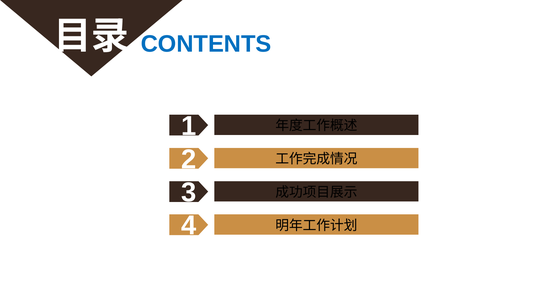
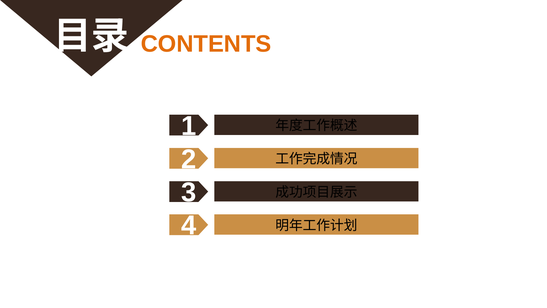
CONTENTS colour: blue -> orange (206, 44)
